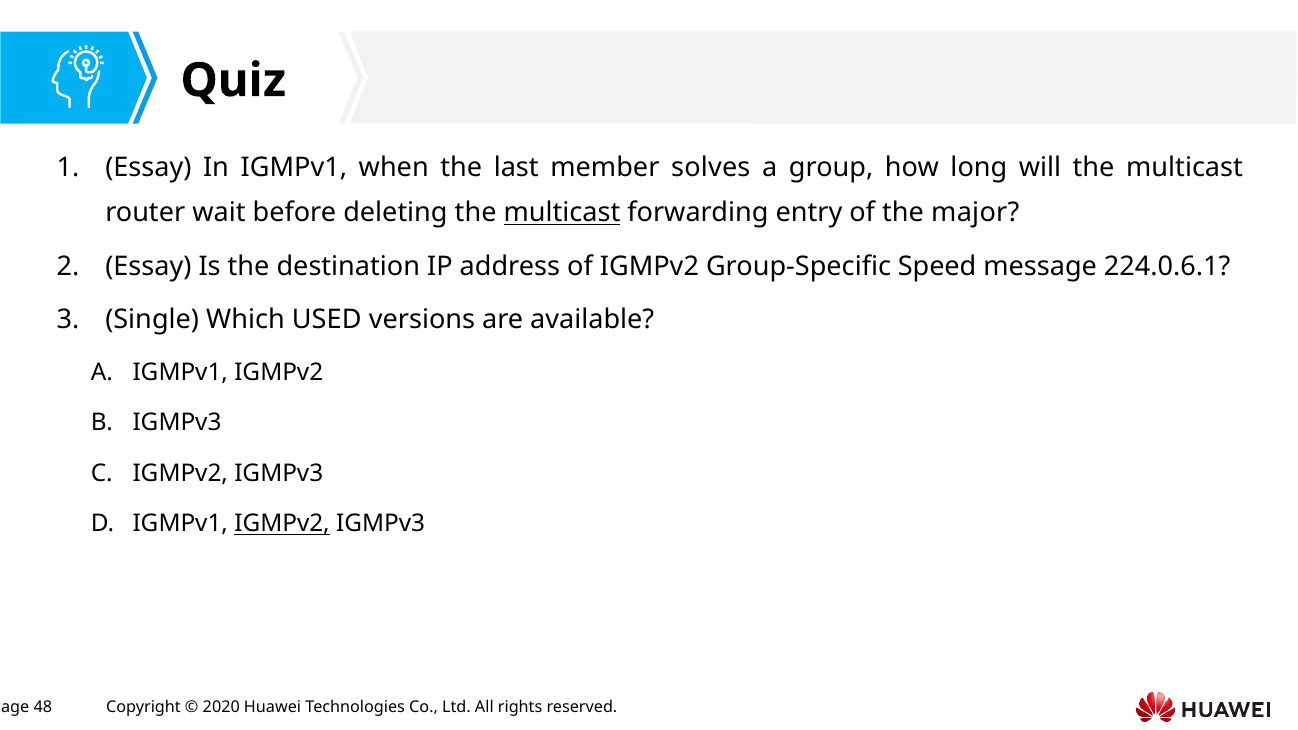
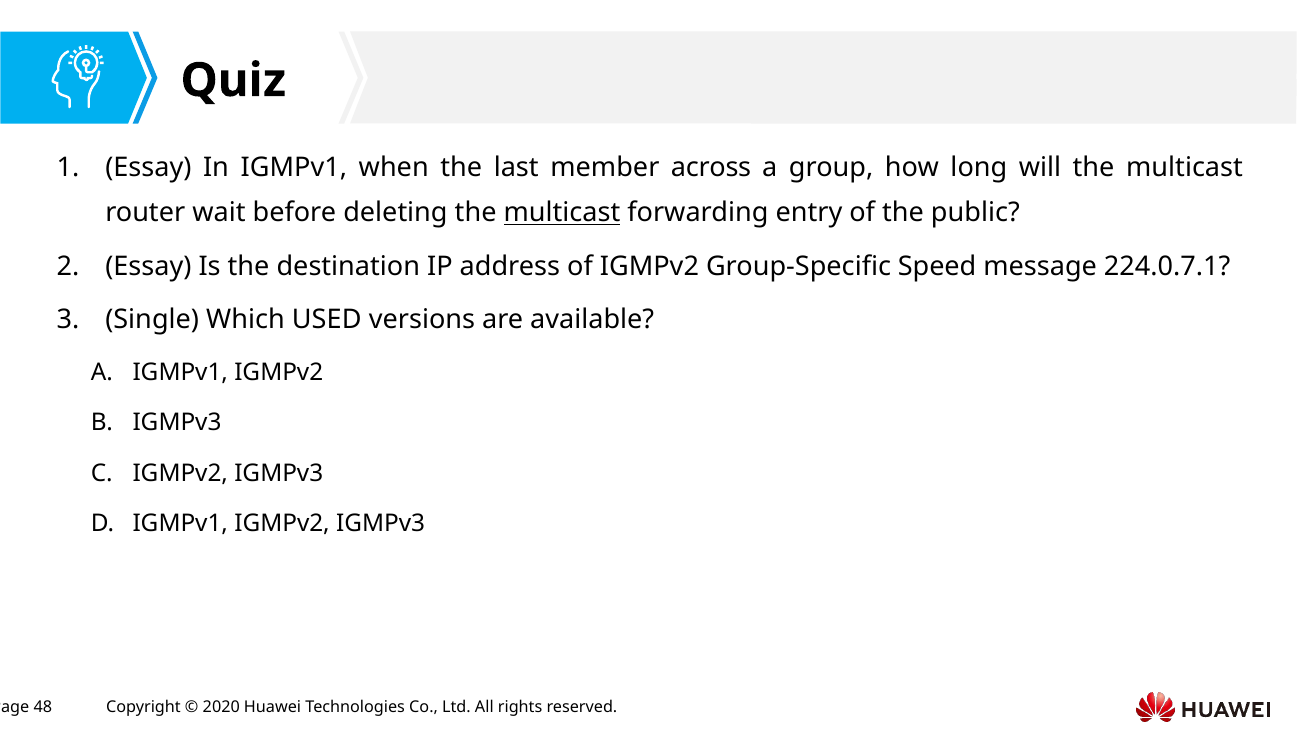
solves: solves -> across (711, 168)
major: major -> public (975, 213)
224.0.6.1: 224.0.6.1 -> 224.0.7.1 (1167, 267)
IGMPv2 underline: present -> none (282, 524)
